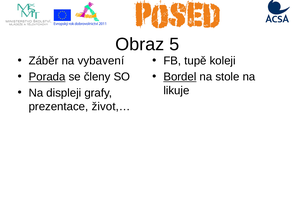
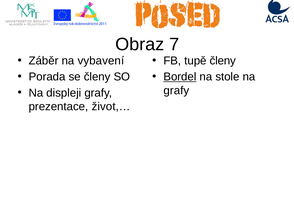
5: 5 -> 7 (174, 44)
tupě koleji: koleji -> členy (223, 61)
Porada underline: present -> none (47, 77)
likuje: likuje -> grafy (176, 90)
